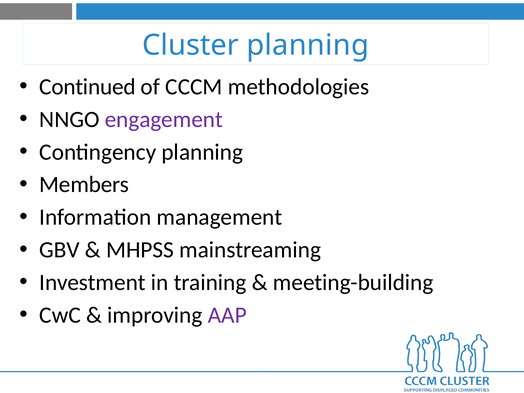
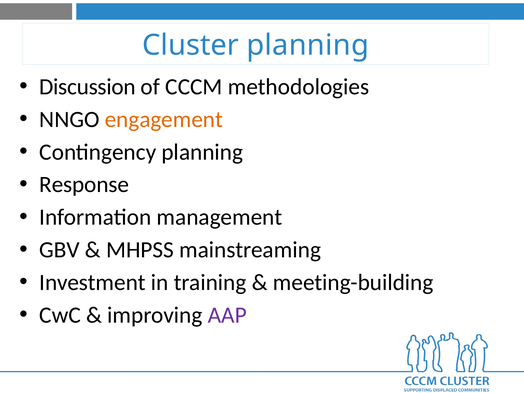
Continued: Continued -> Discussion (87, 87)
engagement colour: purple -> orange (164, 119)
Members: Members -> Response (84, 185)
